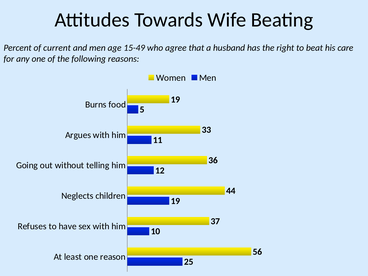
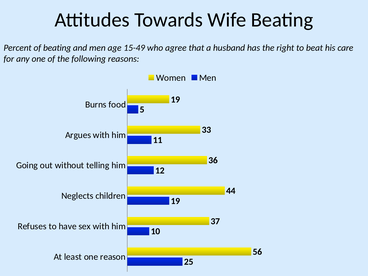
of current: current -> beating (57, 48)
